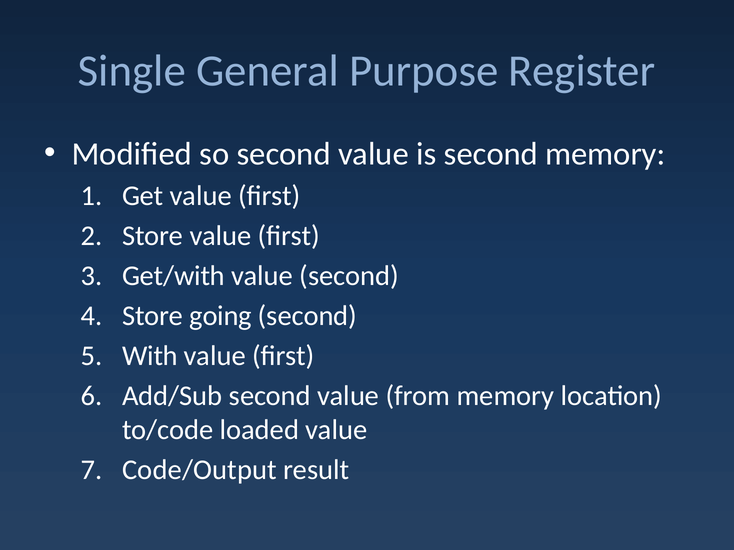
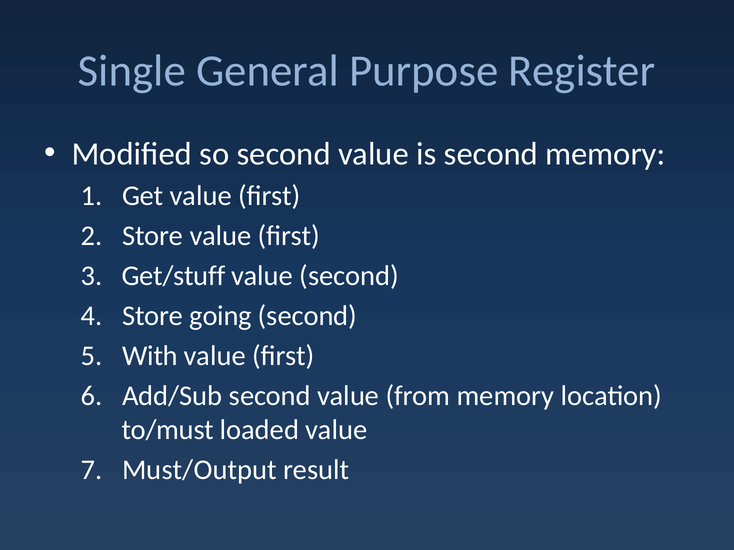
Get/with: Get/with -> Get/stuff (174, 276)
to/code: to/code -> to/must (168, 430)
Code/Output: Code/Output -> Must/Output (199, 470)
